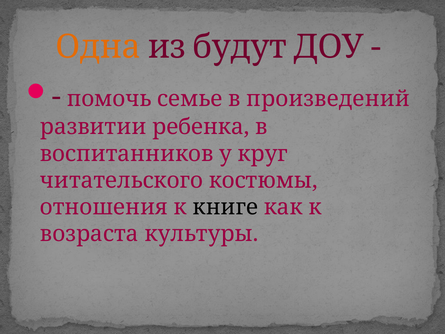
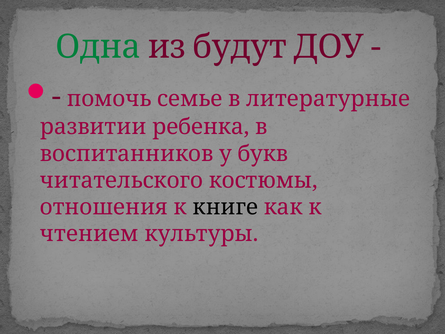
Одна colour: orange -> green (98, 47)
произведений: произведений -> литературные (328, 99)
круг: круг -> букв (263, 154)
возраста: возраста -> чтением (89, 234)
